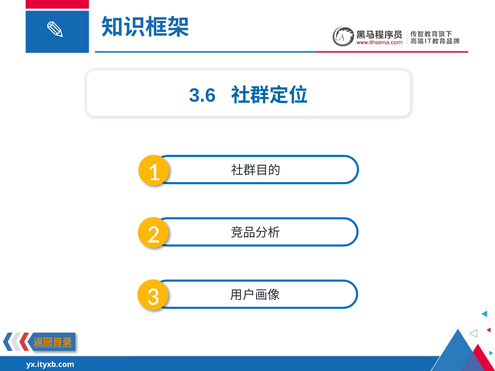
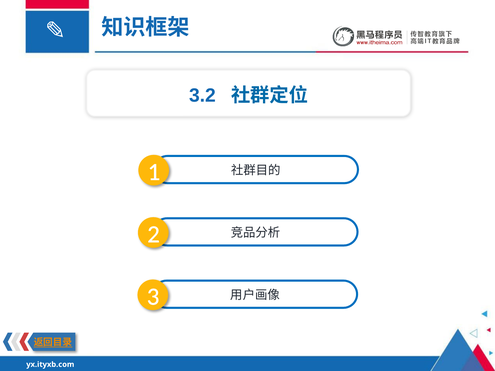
3.6: 3.6 -> 3.2 (202, 95)
